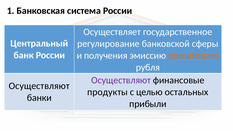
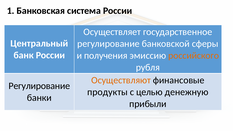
Осуществляют colour: purple -> orange (121, 80)
Осуществляют: Осуществляют -> Регулирование (39, 86)
остальных: остальных -> денежную (187, 92)
